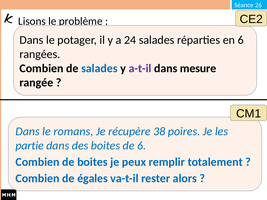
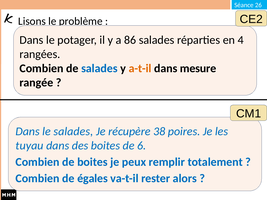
24: 24 -> 86 (130, 40)
en 6: 6 -> 4 (241, 40)
a-t-il colour: purple -> orange (140, 68)
le romans: romans -> salades (73, 132)
partie: partie -> tuyau (30, 146)
